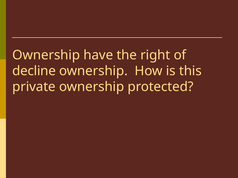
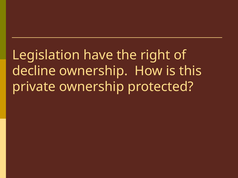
Ownership: Ownership -> Legislation (46, 55)
